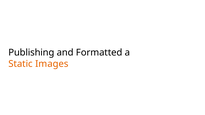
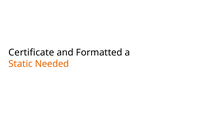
Publishing: Publishing -> Certificate (31, 53)
Images: Images -> Needed (52, 64)
